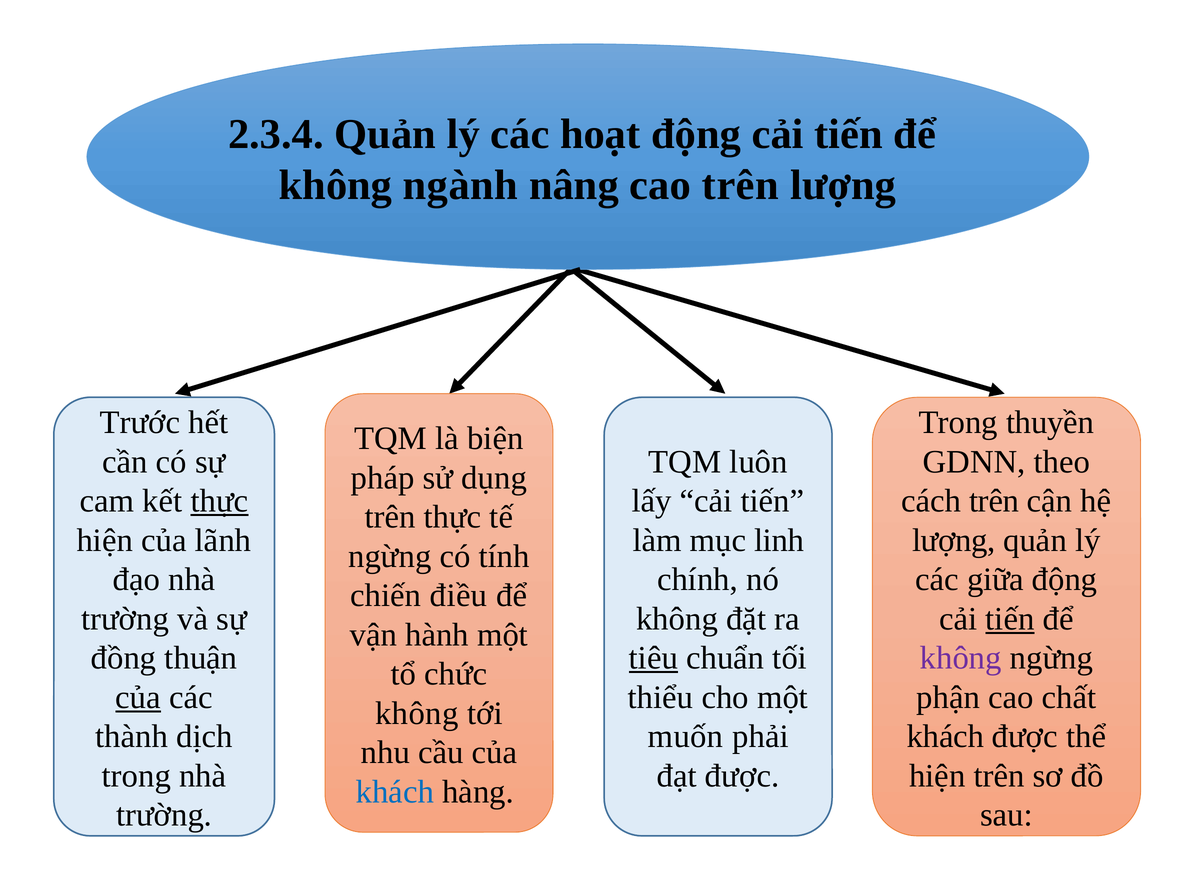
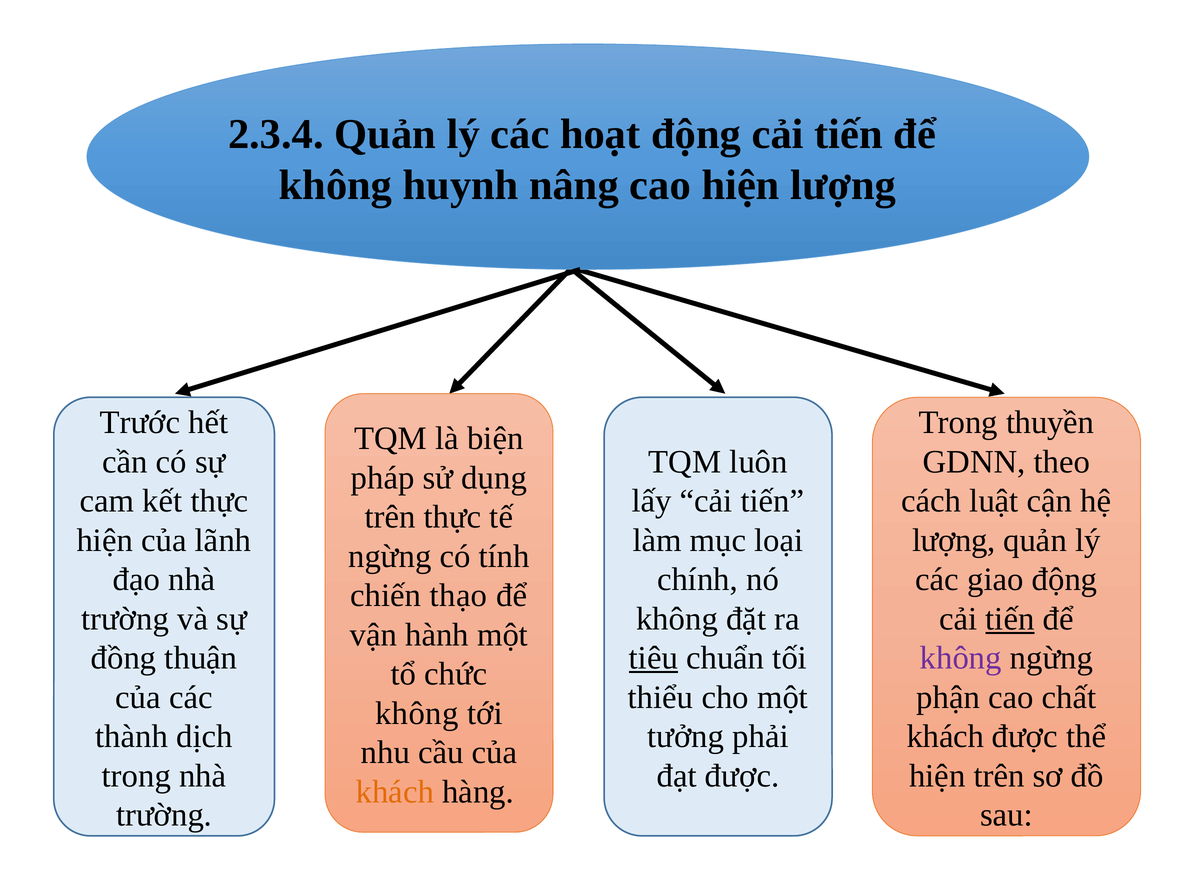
ngành: ngành -> huynh (461, 185)
cao trên: trên -> hiện (741, 185)
thực underline: present -> none (219, 501)
cách trên: trên -> luật (994, 501)
linh: linh -> loại (779, 541)
giữa: giữa -> giao (995, 580)
điều: điều -> thạo (459, 596)
của underline: present -> none (138, 698)
muốn: muốn -> tưởng (686, 737)
khách colour: blue -> orange (395, 792)
